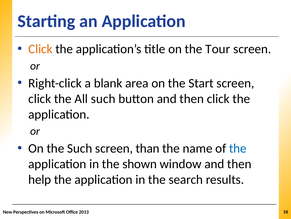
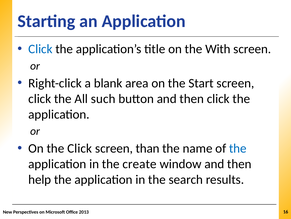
Click colour: orange -> blue (40, 49)
Tour: Tour -> With (218, 49)
the Such: Such -> Click (80, 148)
shown: shown -> create (140, 163)
